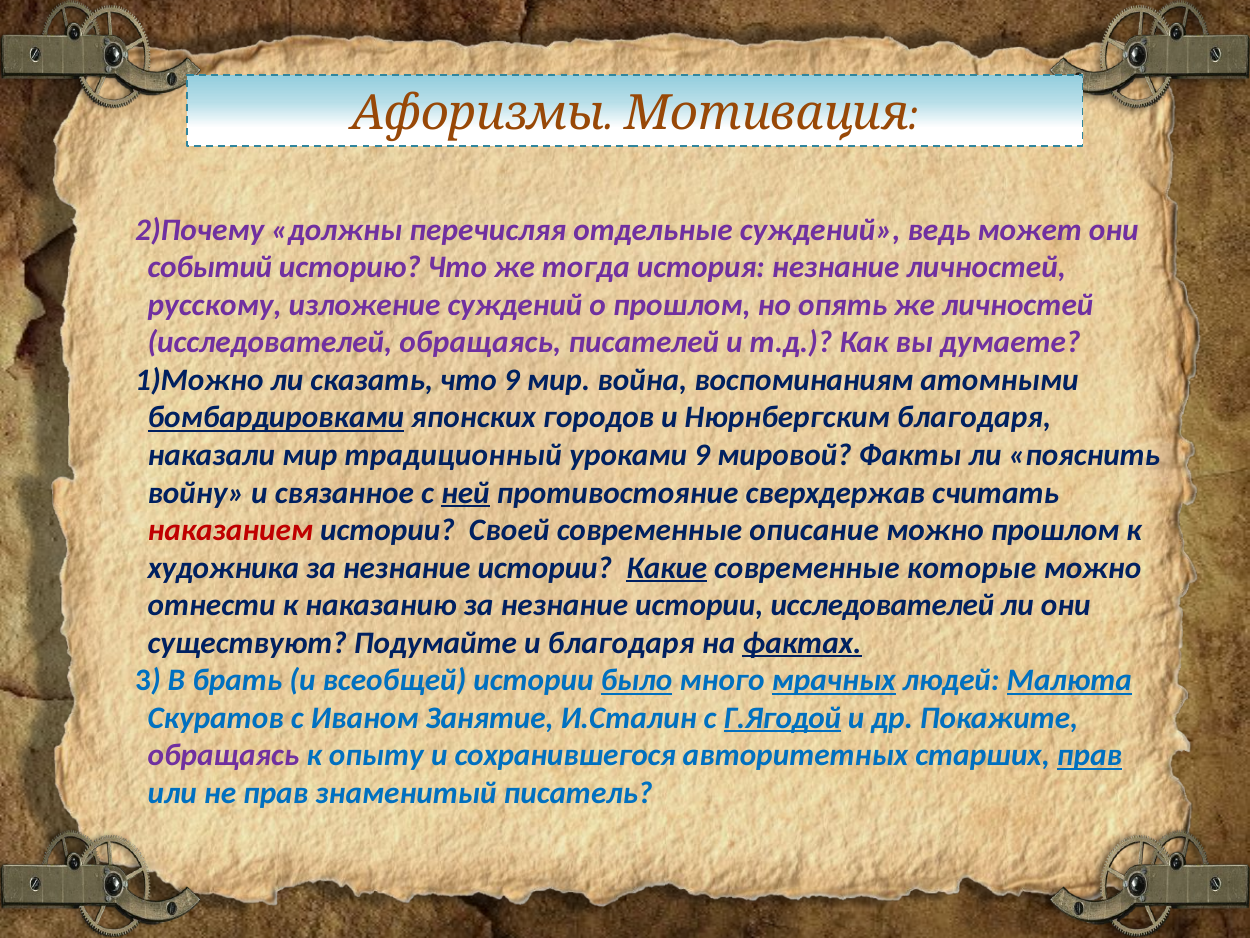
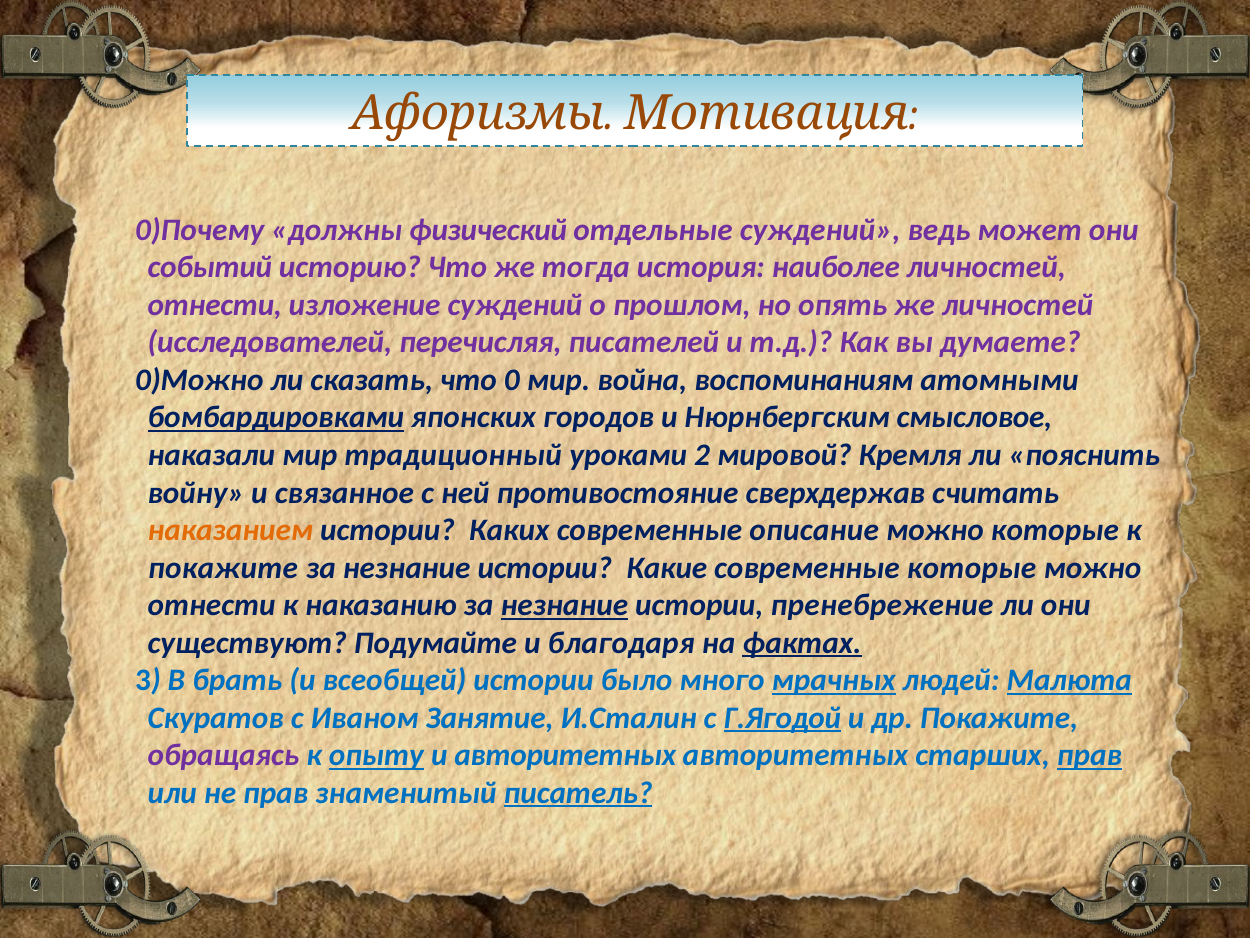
2)Почему: 2)Почему -> 0)Почему (200, 230)
перечисляя: перечисляя -> физический (488, 230)
история незнание: незнание -> наиболее (836, 267)
русскому: русскому -> отнести (215, 305)
исследователей обращаясь: обращаясь -> перечисляя (480, 342)
1)Можно: 1)Можно -> 0)Можно (199, 380)
что 9: 9 -> 0 (512, 380)
Нюрнбергским благодаря: благодаря -> смысловое (974, 417)
уроками 9: 9 -> 2 (702, 455)
Факты: Факты -> Кремля (910, 455)
ней underline: present -> none (465, 492)
наказанием colour: red -> orange (230, 530)
Своей: Своей -> Каких (509, 530)
можно прошлом: прошлом -> которые (1055, 530)
художника: художника -> покажите (223, 567)
Какие underline: present -> none (667, 567)
незнание underline: none -> present (564, 605)
истории исследователей: исследователей -> пренебрежение (882, 605)
было underline: present -> none (636, 680)
опыту underline: none -> present (376, 755)
и сохранившегося: сохранившегося -> авторитетных (565, 755)
писатель underline: none -> present (578, 792)
